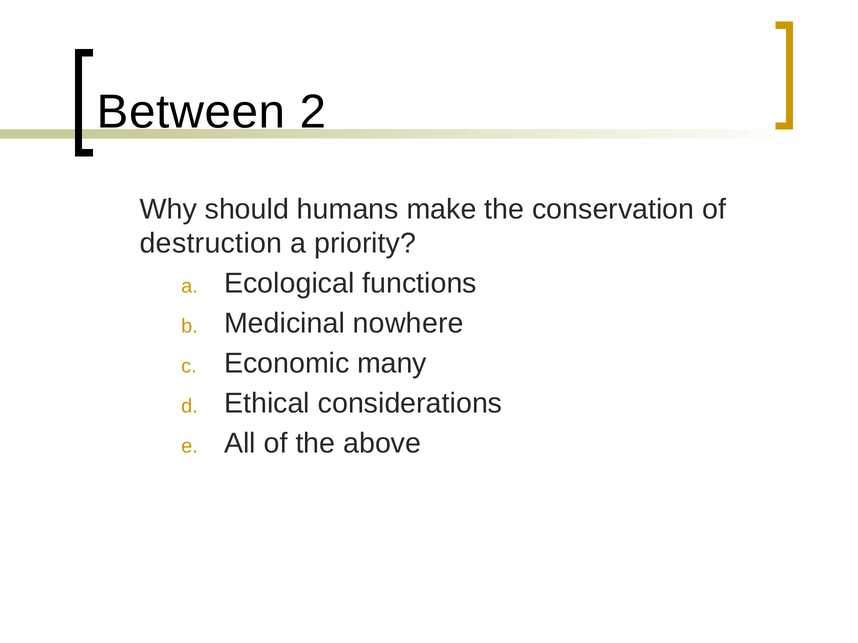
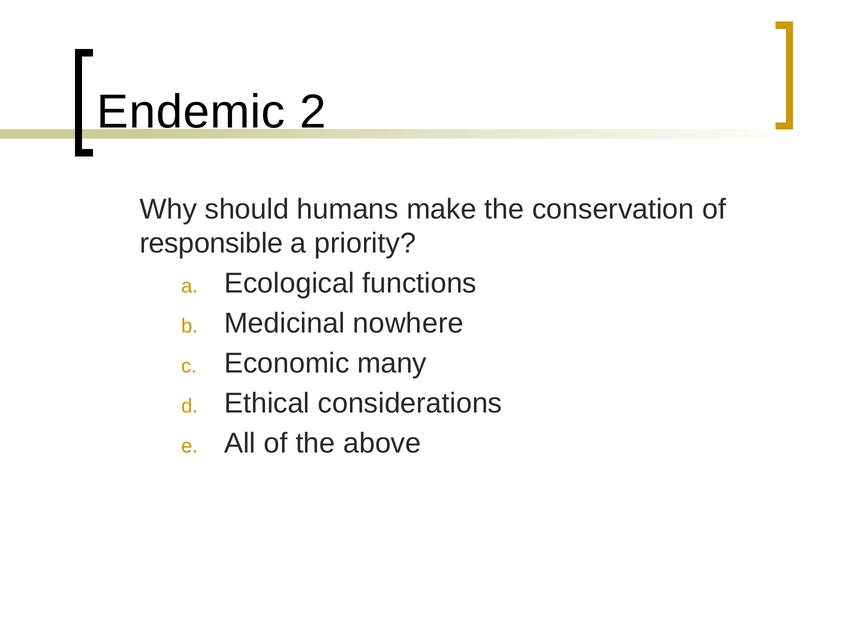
Between: Between -> Endemic (191, 112)
destruction: destruction -> responsible (211, 244)
